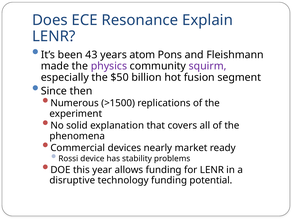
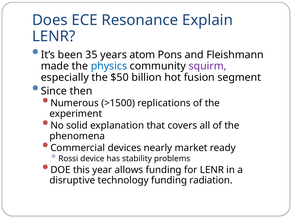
43: 43 -> 35 (91, 55)
physics colour: purple -> blue (109, 66)
potential: potential -> radiation (211, 180)
